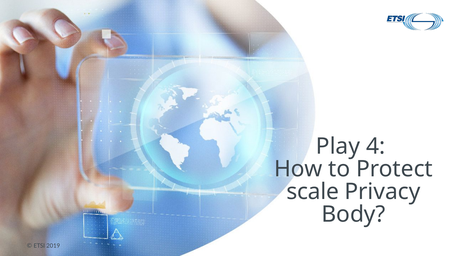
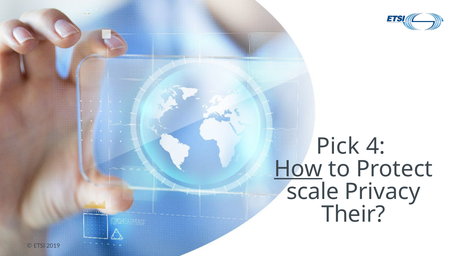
Play: Play -> Pick (338, 146)
How underline: none -> present (298, 169)
Body: Body -> Their (354, 215)
